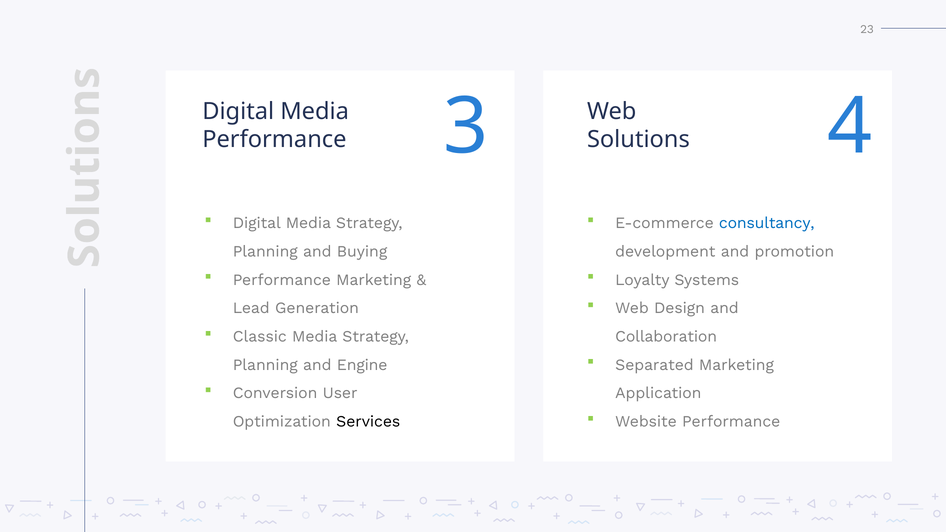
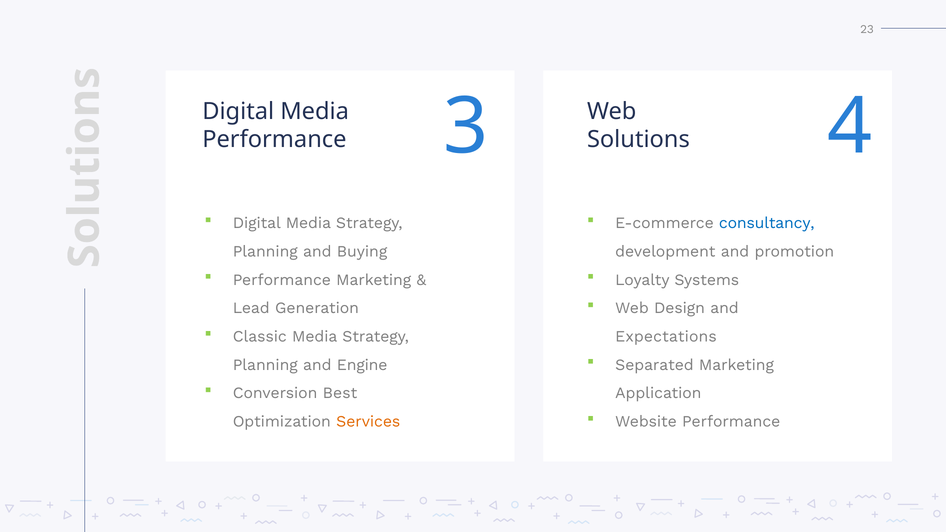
Collaboration: Collaboration -> Expectations (666, 337)
User: User -> Best (340, 393)
Services colour: black -> orange (368, 422)
